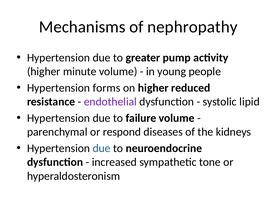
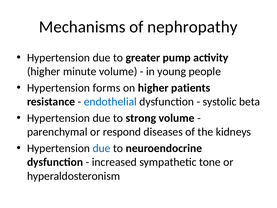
reduced: reduced -> patients (191, 88)
endothelial colour: purple -> blue (110, 102)
lipid: lipid -> beta (250, 102)
failure: failure -> strong (141, 118)
